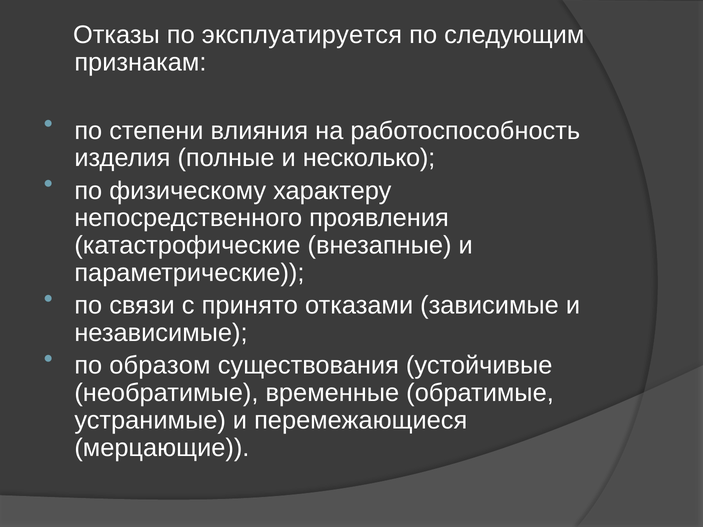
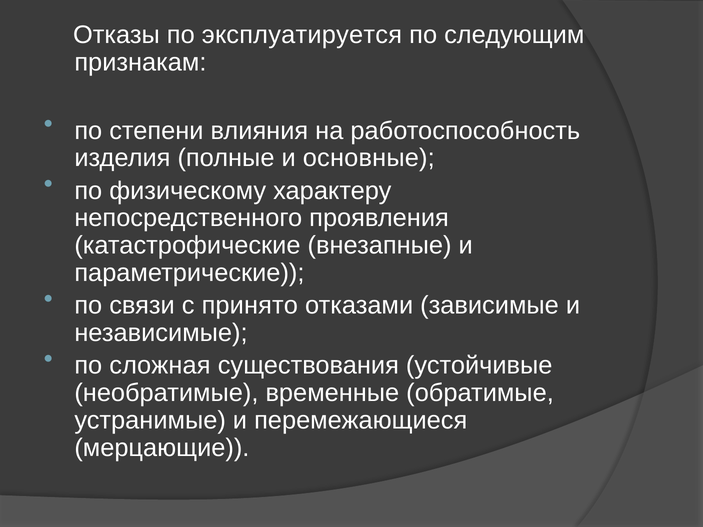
несколько: несколько -> основные (369, 158)
образом: образом -> сложная (160, 366)
